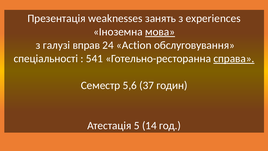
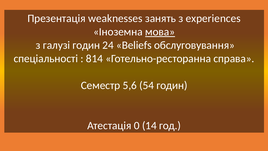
галузі вправ: вправ -> годин (86, 45)
Action: Action -> Beliefs (134, 45)
541: 541 -> 814 (94, 58)
справа underline: present -> none (234, 58)
37: 37 -> 54 (147, 85)
5: 5 -> 0 (137, 125)
